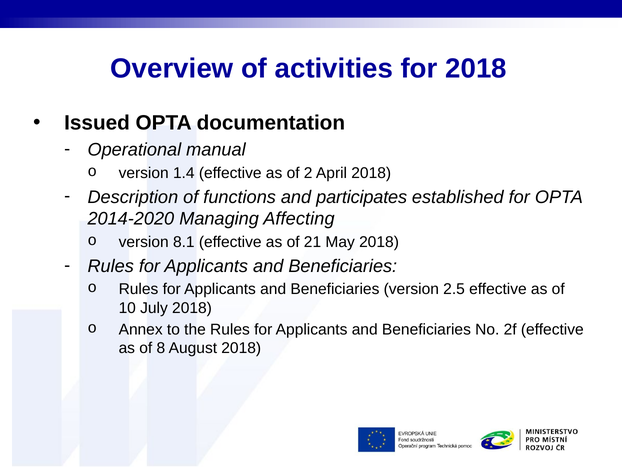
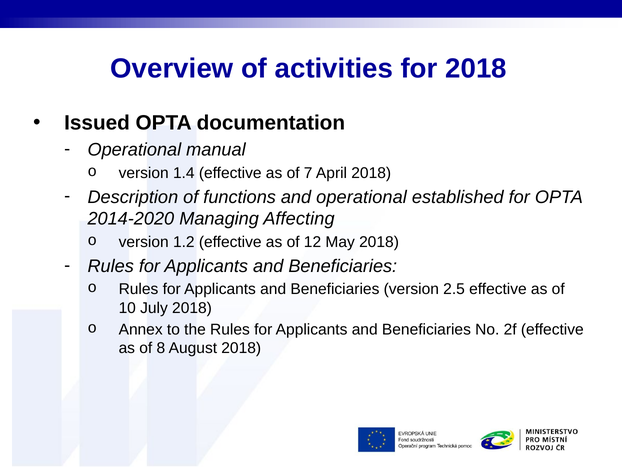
2: 2 -> 7 (308, 173)
and participates: participates -> operational (362, 197)
8.1: 8.1 -> 1.2 (184, 242)
21: 21 -> 12 (312, 242)
